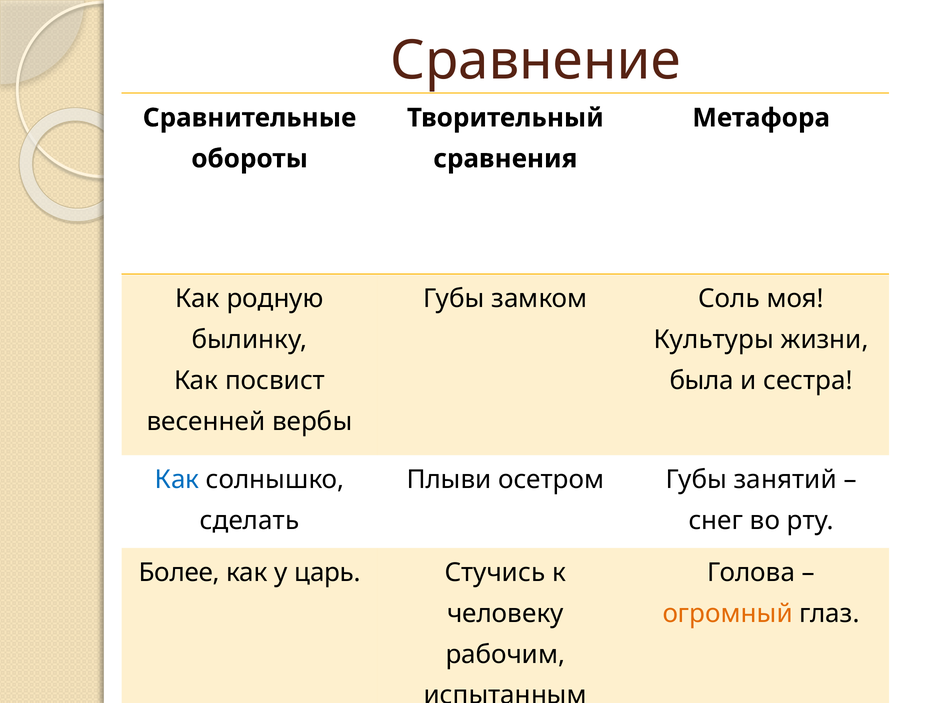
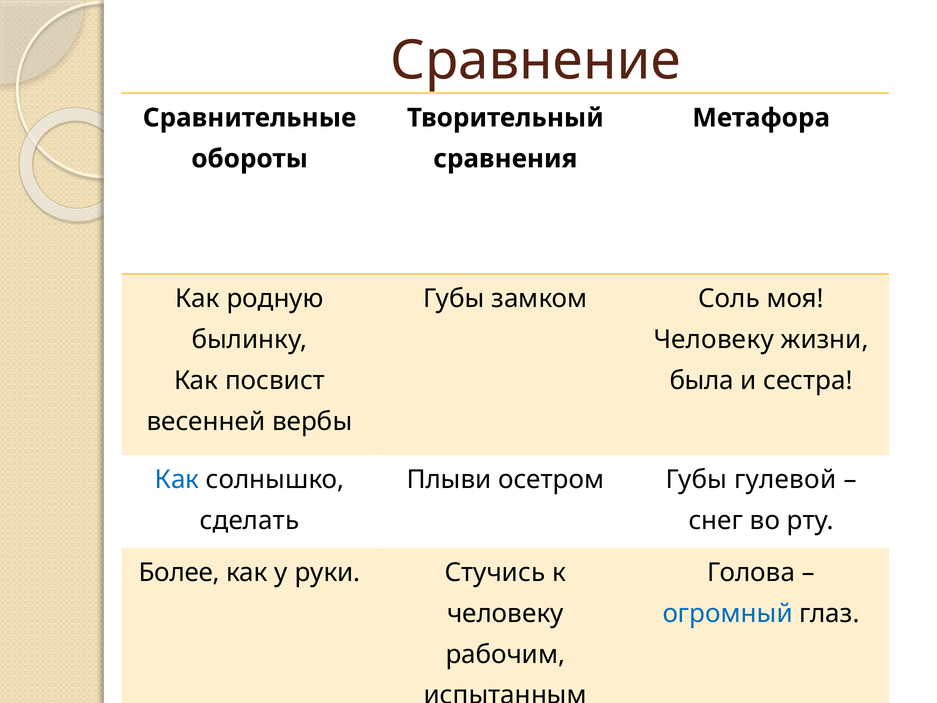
Культуры: Культуры -> Человеку (714, 339)
занятий: занятий -> гулевой (785, 480)
царь: царь -> руки (327, 572)
огромный colour: orange -> blue (728, 613)
